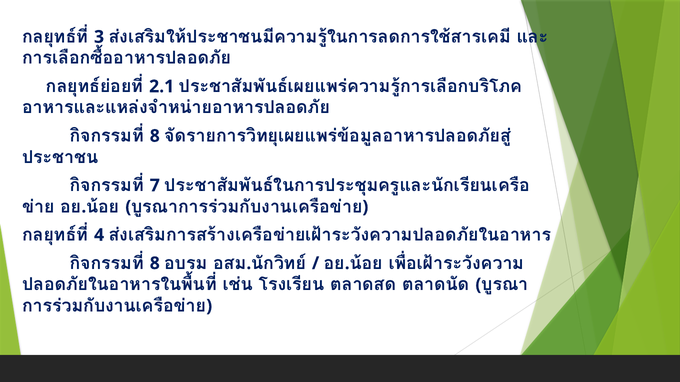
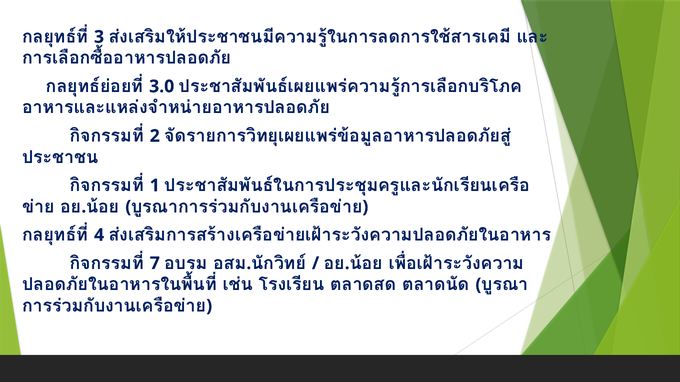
2.1: 2.1 -> 3.0 (162, 87)
8: 8 -> 2 (155, 136)
7: 7 -> 1 (155, 186)
8: 8 -> 7 (155, 264)
